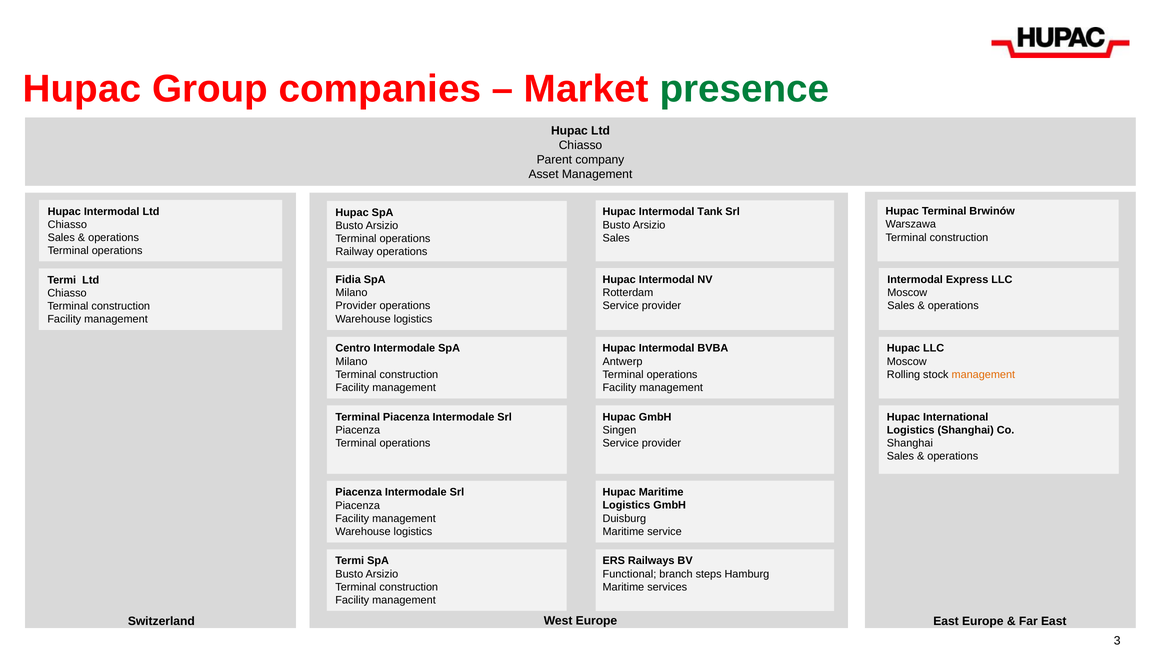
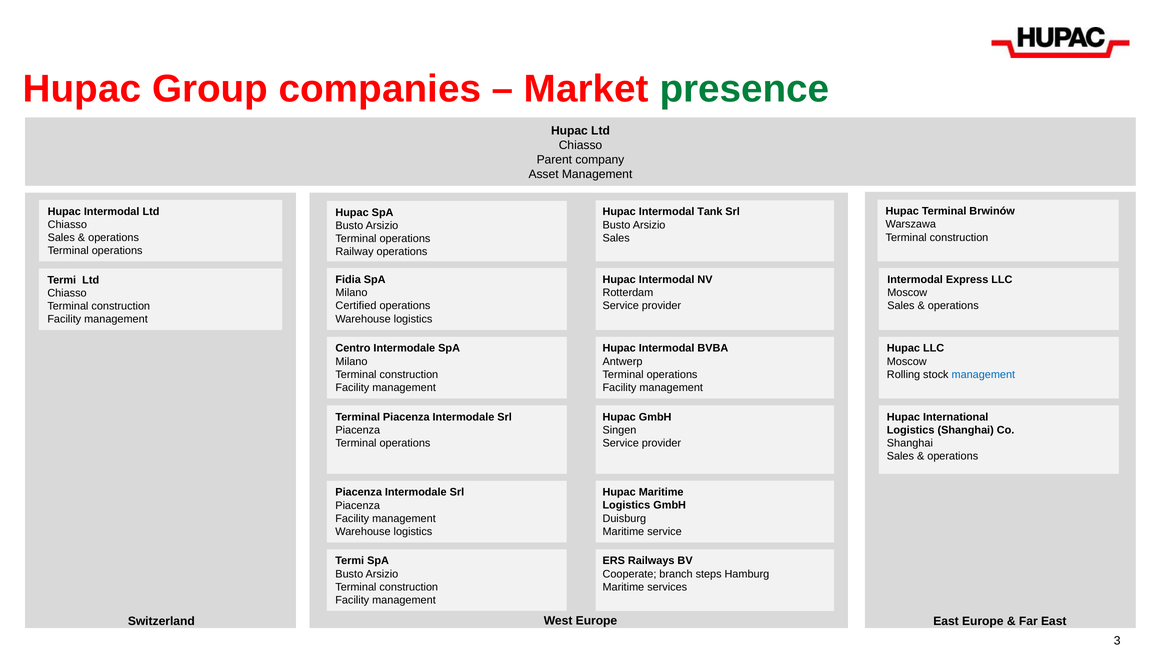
Provider: Provider -> Certified (356, 306)
management colour: orange -> blue (983, 375)
Functional: Functional -> Cooperate (629, 574)
